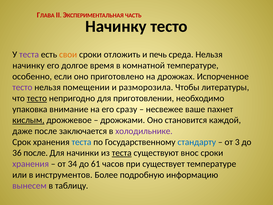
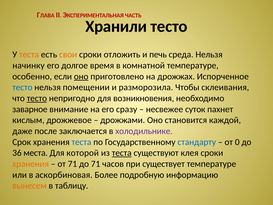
Начинку: Начинку -> Хранили (116, 26)
теста colour: purple -> orange (29, 55)
оно underline: none -> present (81, 76)
тесто colour: purple -> blue (22, 87)
литературы: литературы -> склеивания (225, 87)
приготовлении: приготовлении -> возникновения (144, 98)
упаковка: упаковка -> заварное (30, 109)
ваше: ваше -> суток (195, 109)
кислым underline: present -> none (28, 120)
3: 3 -> 0 (237, 142)
36 после: после -> места (36, 153)
начинки: начинки -> которой (83, 153)
внос: внос -> клея (190, 153)
хранения colour: purple -> orange (31, 164)
от 34: 34 -> 71 (72, 164)
до 61: 61 -> 71 (96, 164)
инструментов: инструментов -> аскорбиновая (64, 175)
вынесем colour: purple -> orange (29, 186)
